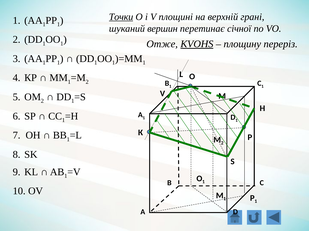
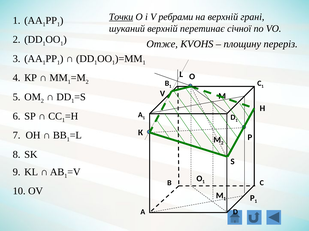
площині: площині -> ребрами (176, 17)
шуканий вершин: вершин -> верхній (162, 29)
KVOHS underline: present -> none (197, 44)
